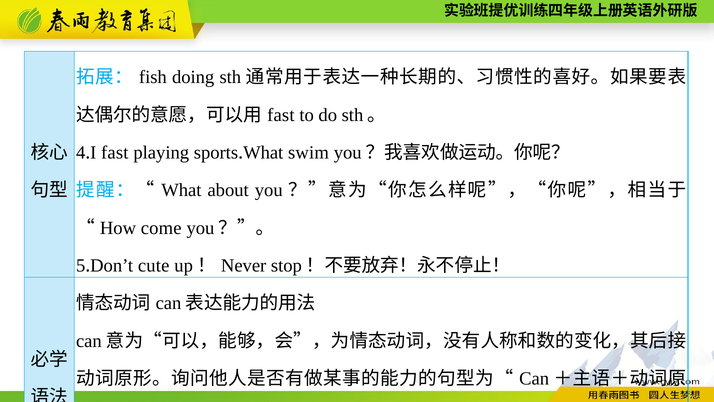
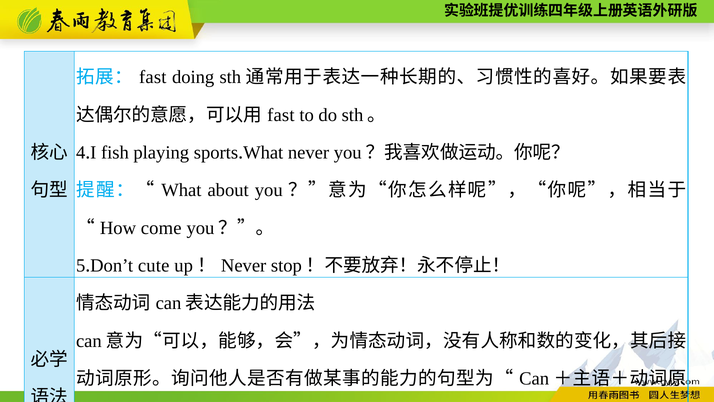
fish: fish -> fast (153, 77)
fast: fast -> fish (115, 152)
swim: swim -> never (309, 152)
